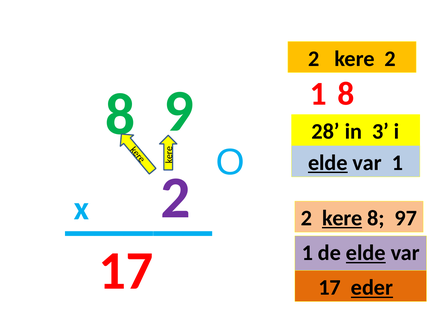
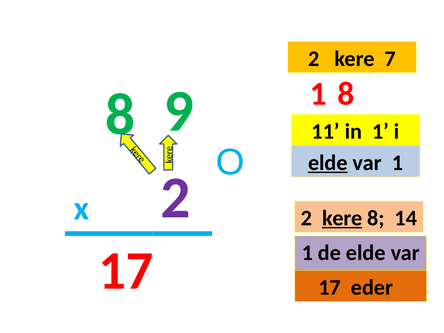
kere 2: 2 -> 7 (390, 59)
28: 28 -> 11 (326, 132)
in 3: 3 -> 1 (380, 132)
97: 97 -> 14 (406, 218)
elde underline: present -> none (366, 253)
eder underline: present -> none (372, 288)
